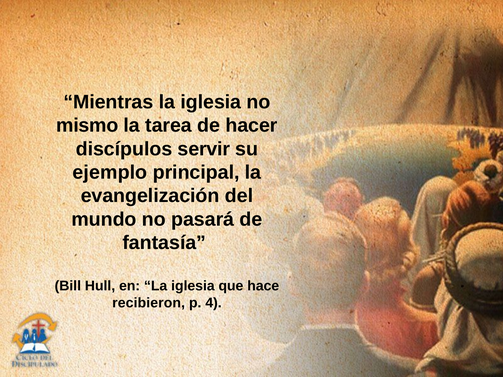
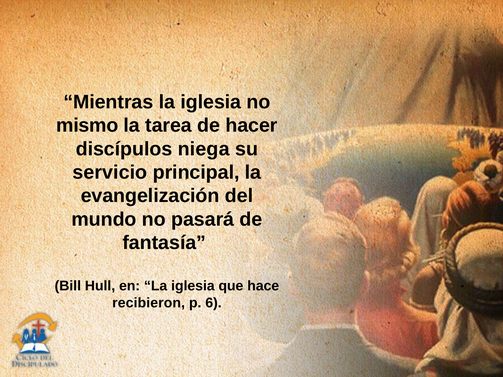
servir: servir -> niega (204, 149)
ejemplo: ejemplo -> servicio (110, 172)
4: 4 -> 6 (214, 303)
